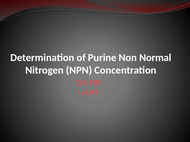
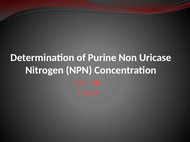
Normal: Normal -> Uricase (155, 58)
